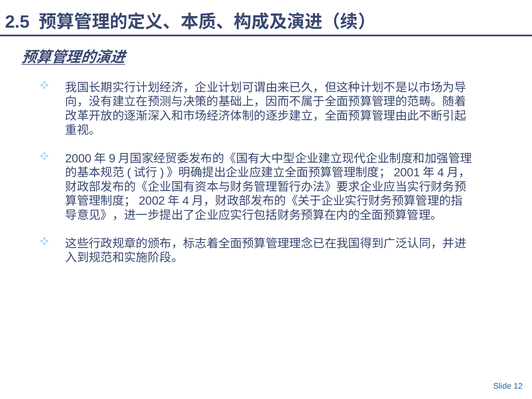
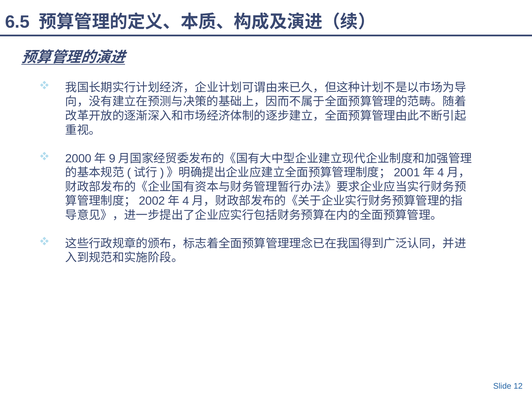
2.5: 2.5 -> 6.5 (17, 22)
